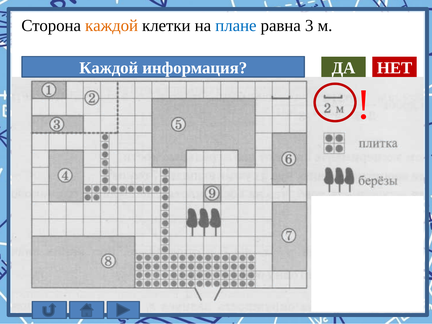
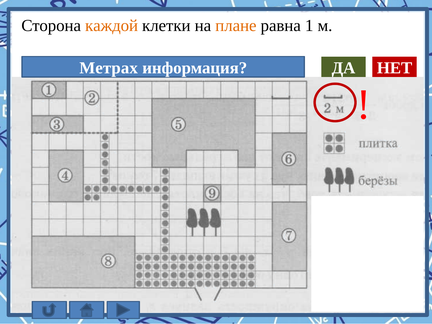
плане colour: blue -> orange (236, 26)
3: 3 -> 1 (309, 26)
Каждой: Каждой -> Метрах (109, 68)
